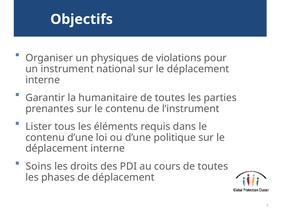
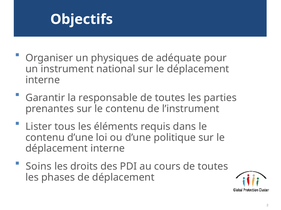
violations: violations -> adéquate (179, 58)
humanitaire: humanitaire -> responsable (108, 98)
